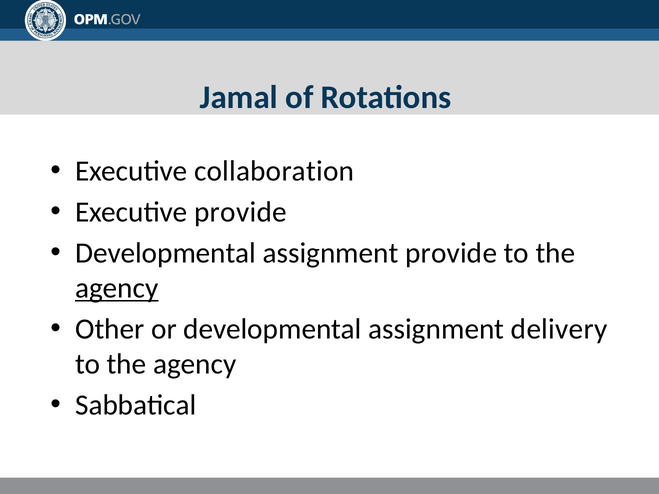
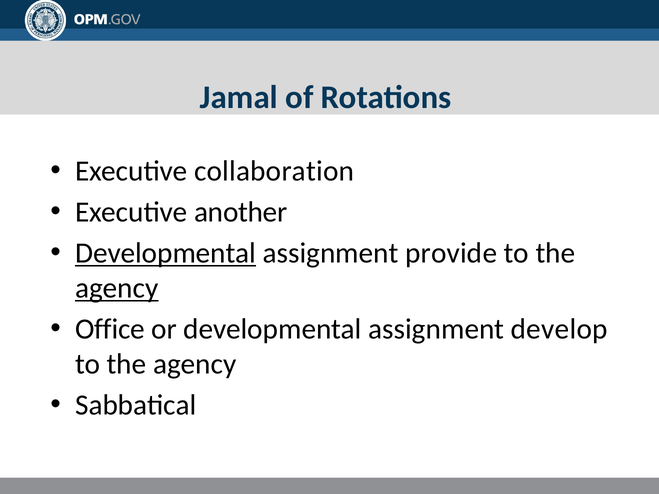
Executive provide: provide -> another (241, 212)
Developmental underline: none -> present (166, 253)
Other: Other -> Office (110, 329)
delivery: delivery -> develop (559, 329)
